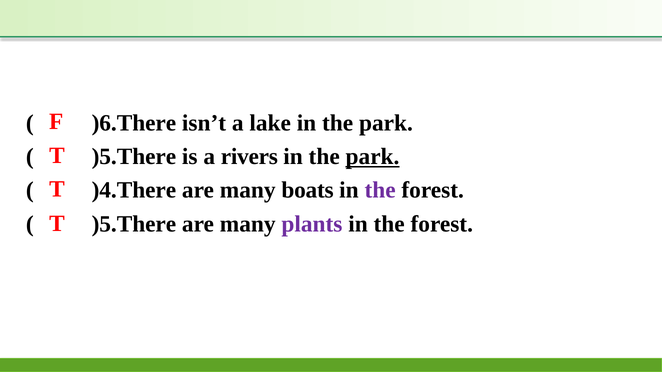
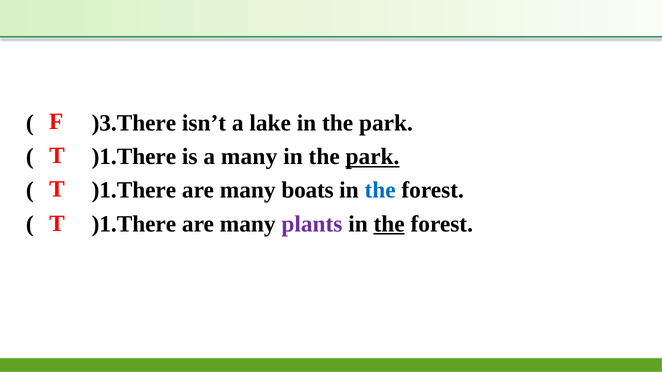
)6.There: )6.There -> )3.There (134, 123)
)5.There: )5.There -> )1.There (134, 157)
a rivers: rivers -> many (249, 157)
)4.There: )4.There -> )1.There (134, 190)
the colour: purple -> blue (380, 190)
)5.There: )5.There -> )1.There (134, 224)
the underline: none -> present (389, 224)
